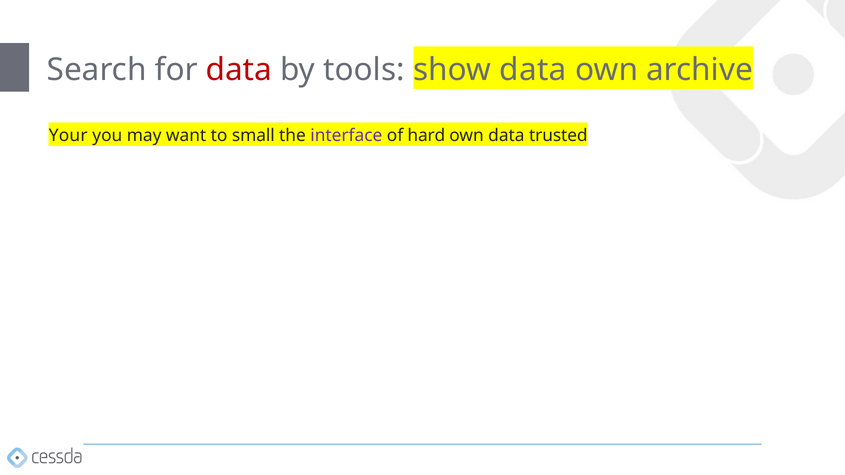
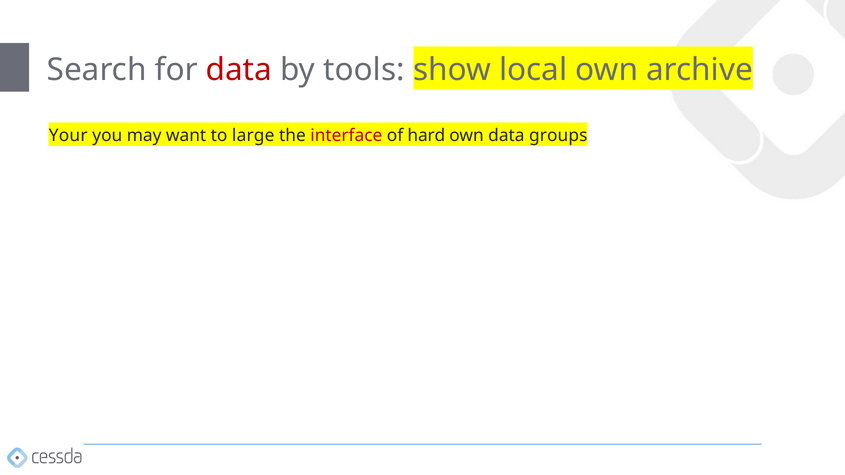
show data: data -> local (533, 70)
small: small -> large (253, 135)
interface colour: purple -> red (346, 135)
trusted: trusted -> groups (558, 135)
